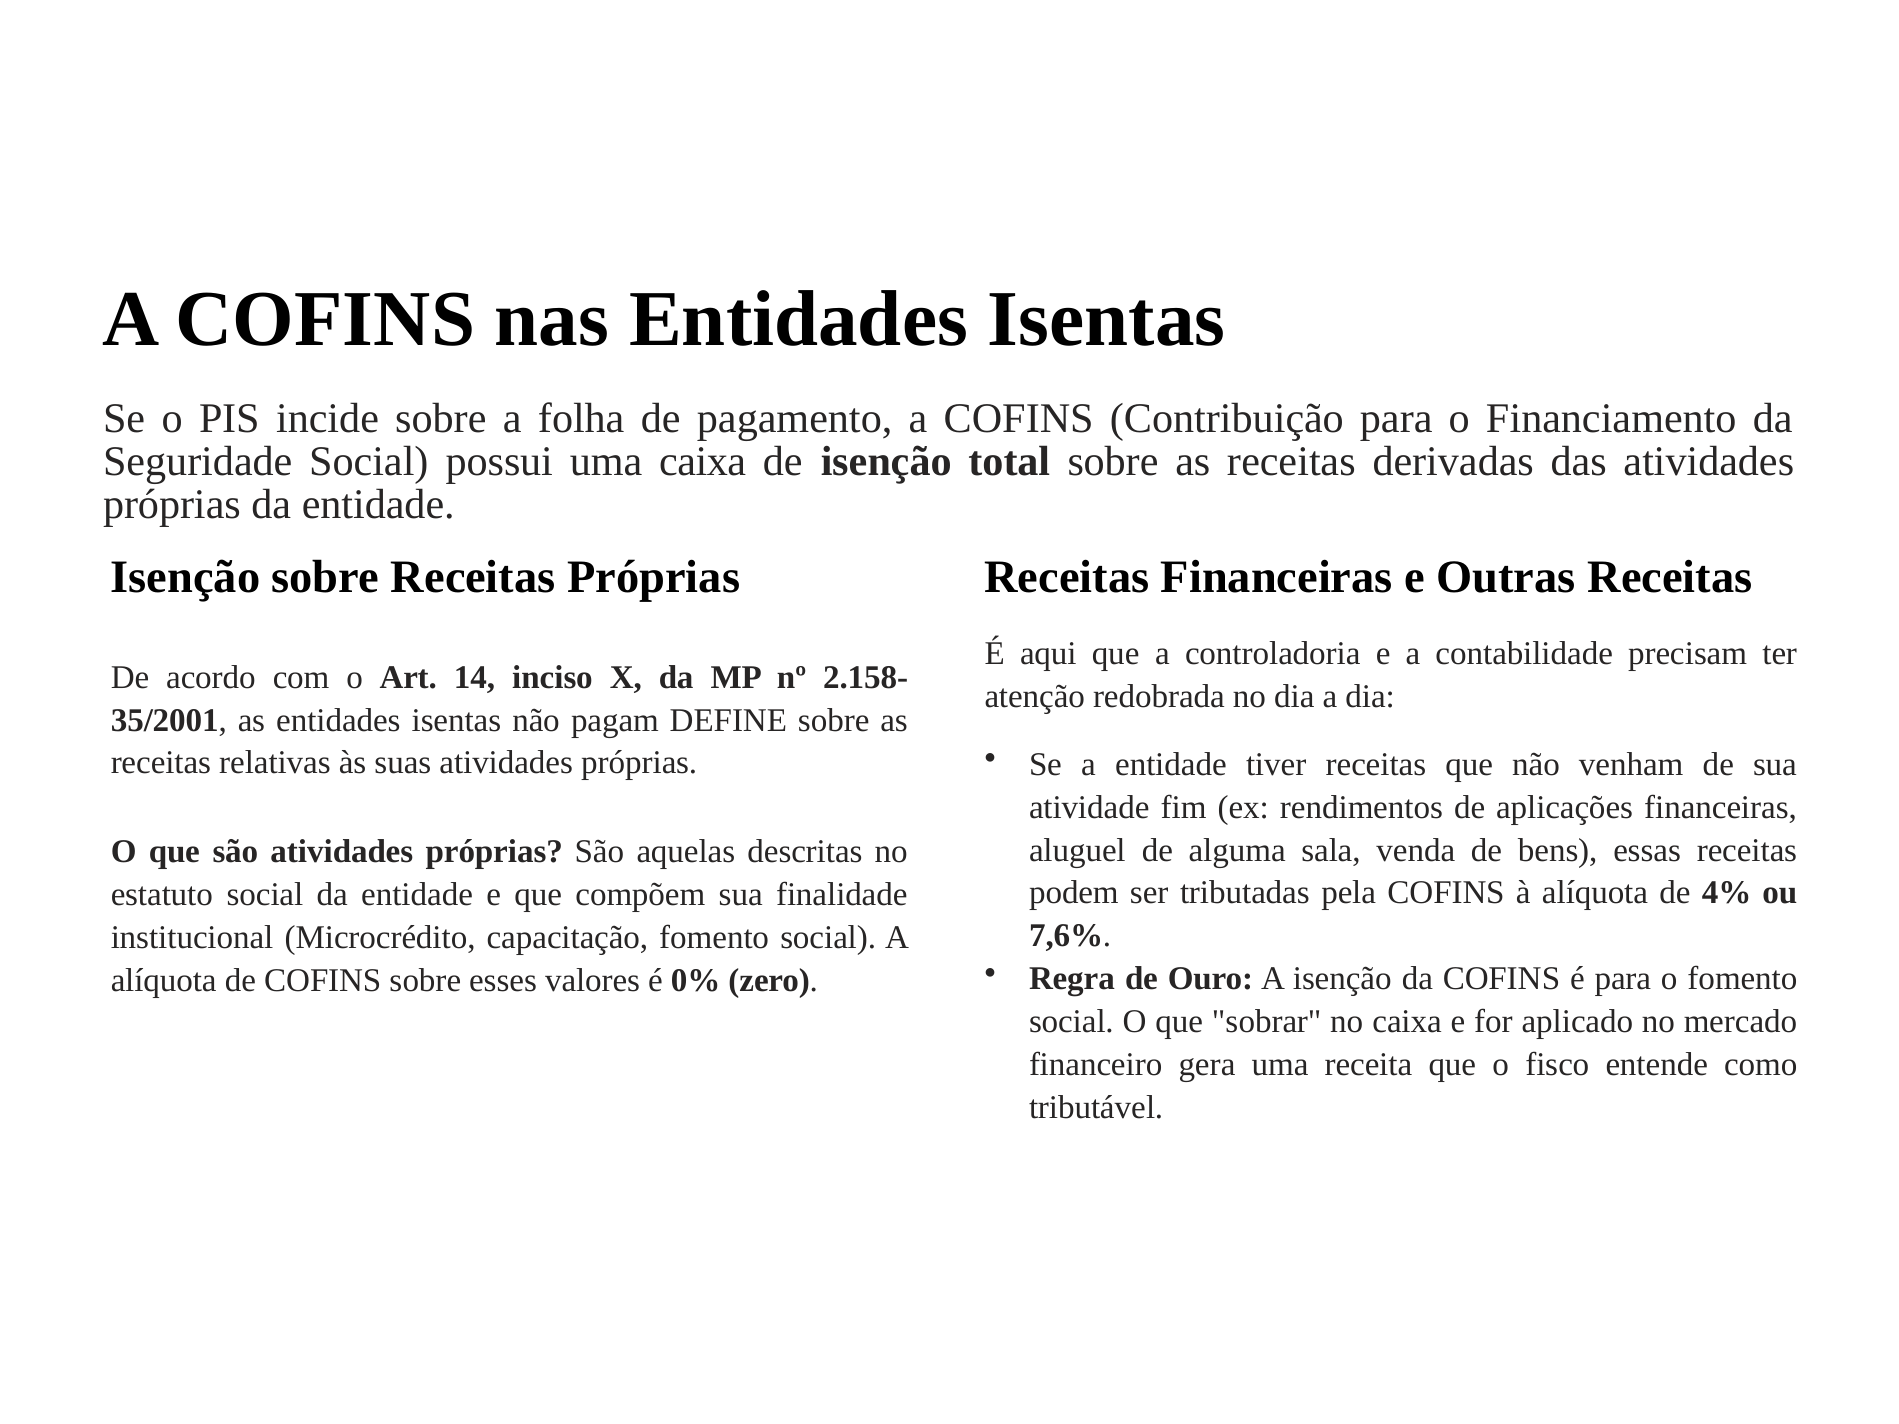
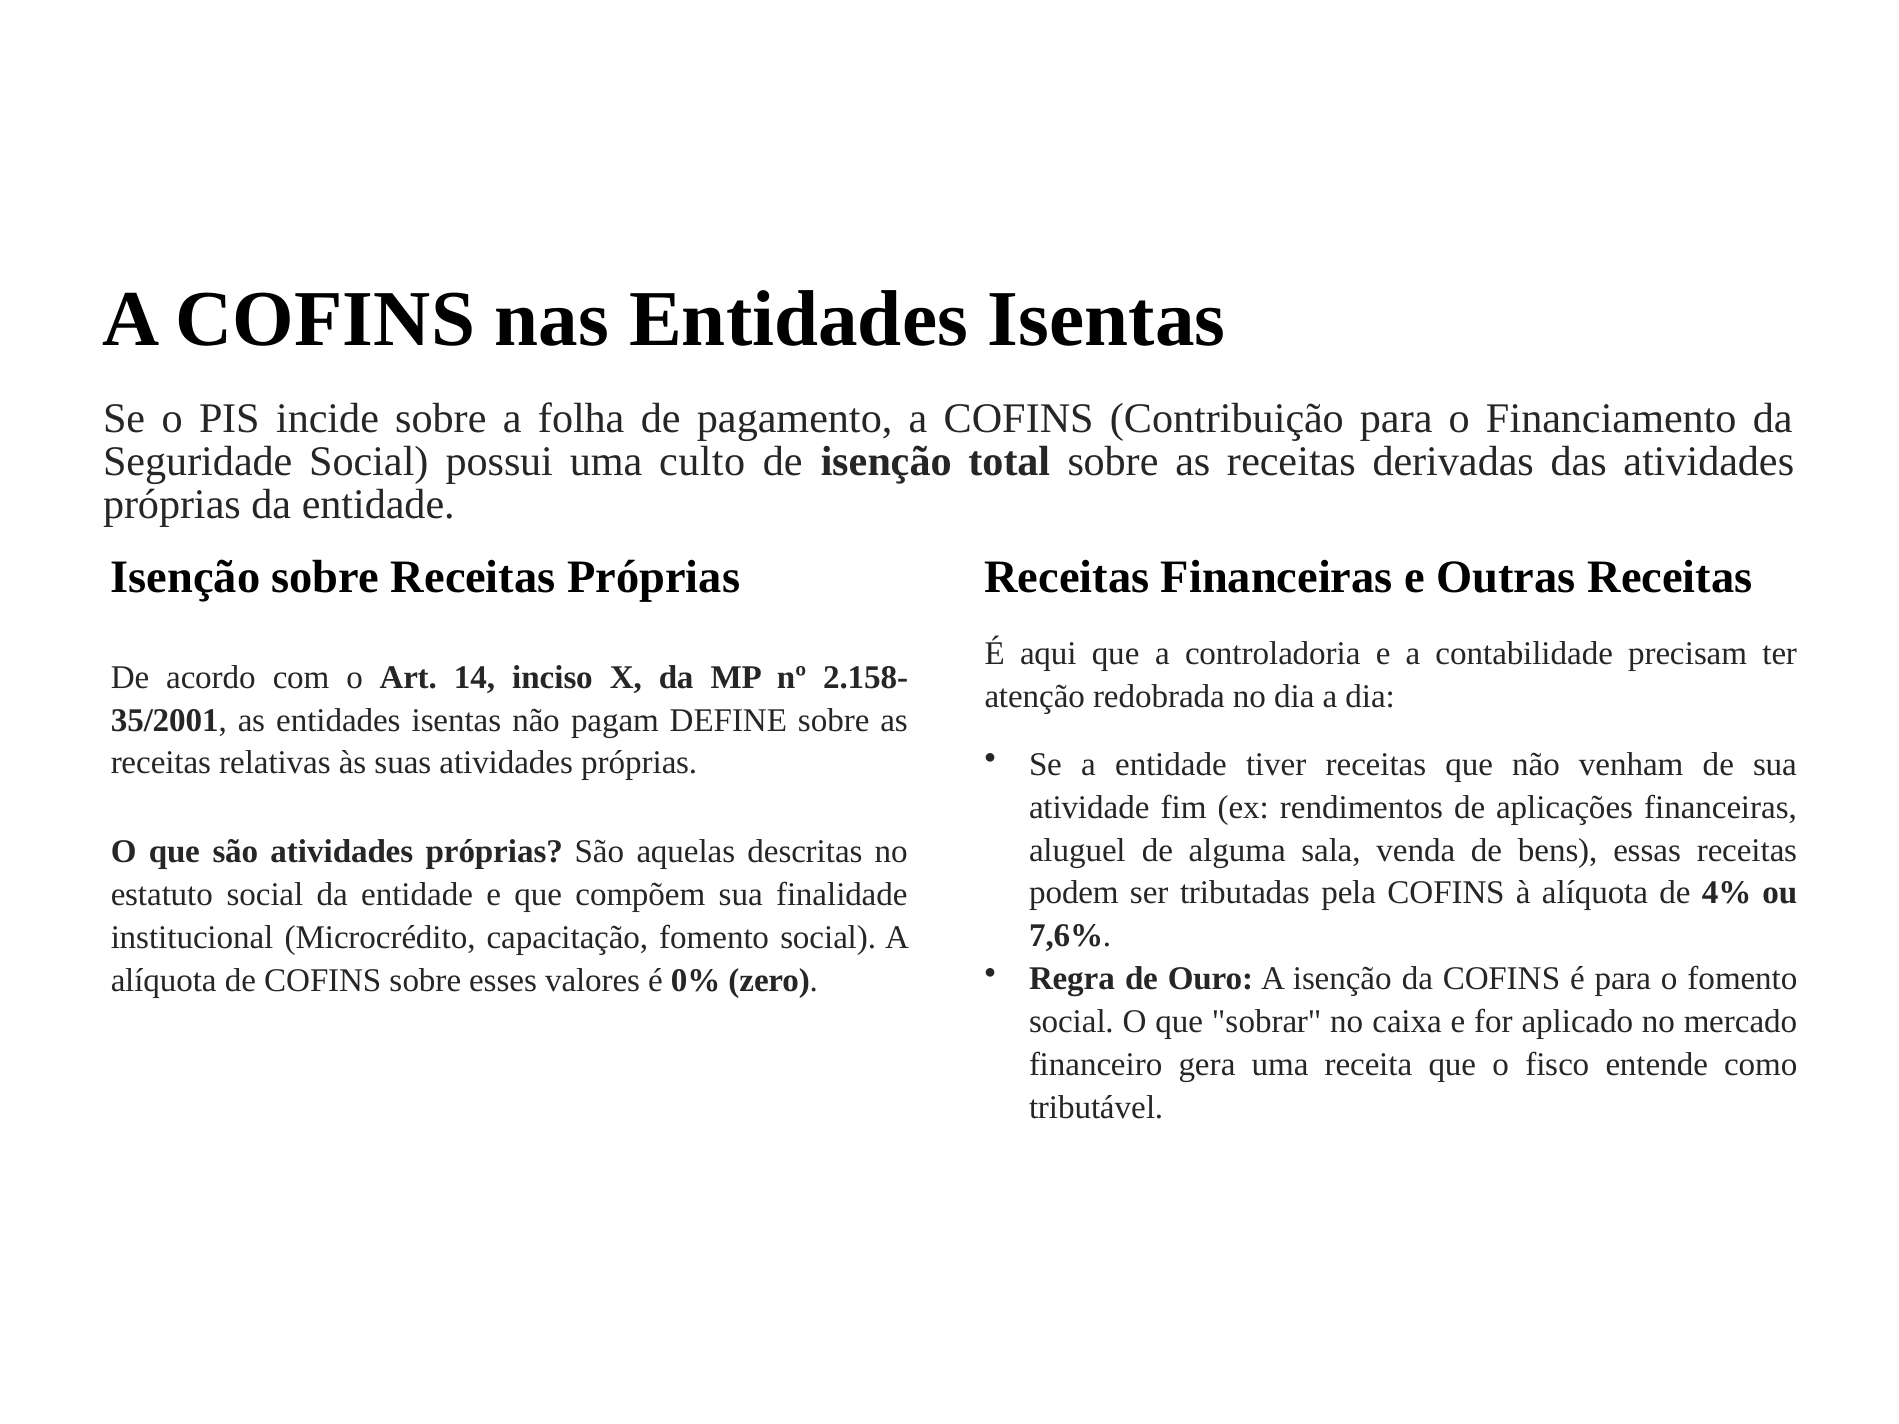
uma caixa: caixa -> culto (702, 461)
